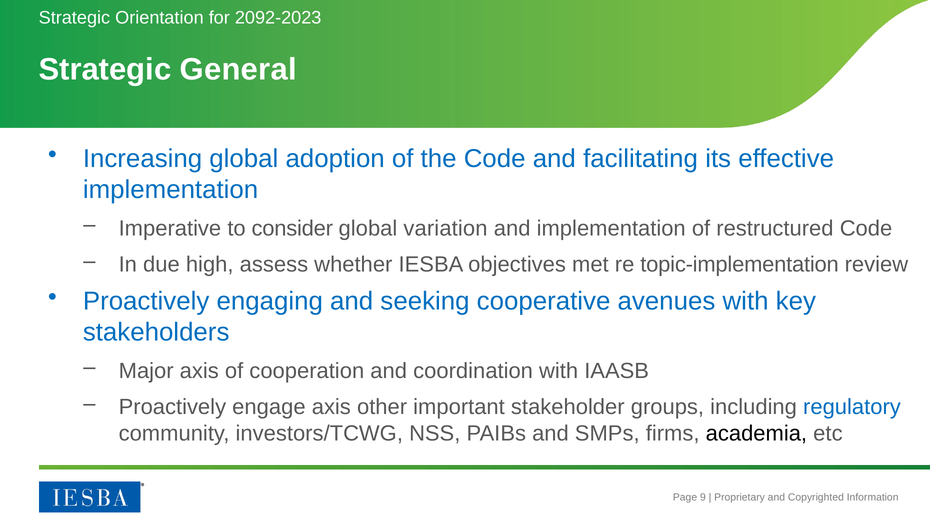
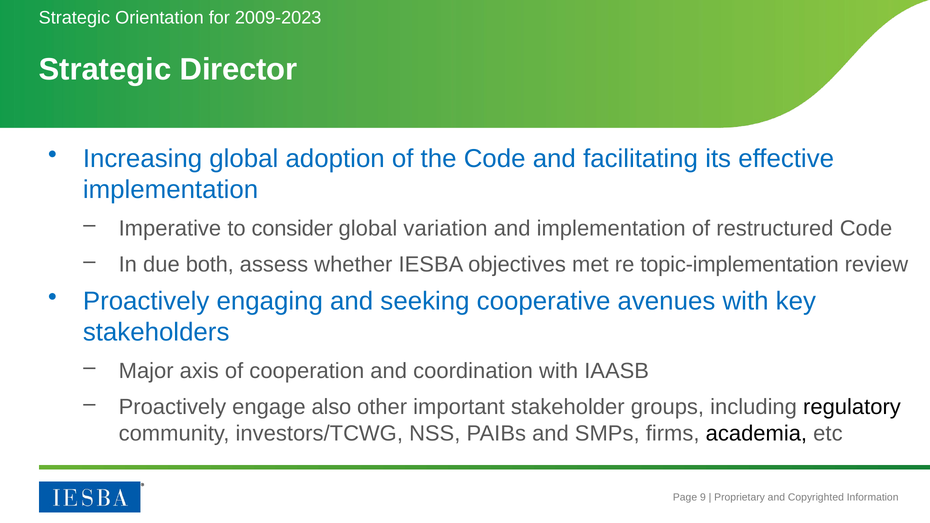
2092-2023: 2092-2023 -> 2009-2023 (278, 18)
General: General -> Director (239, 69)
high: high -> both (210, 265)
engage axis: axis -> also (331, 407)
regulatory colour: blue -> black (852, 407)
